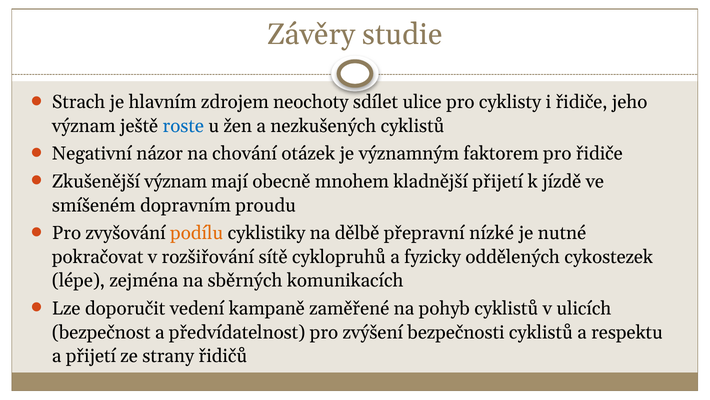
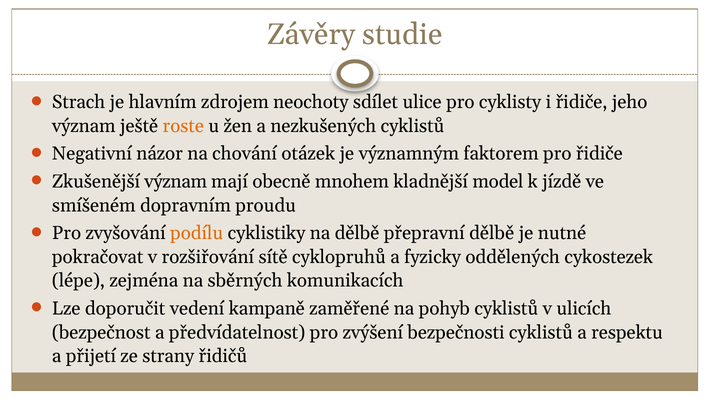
roste colour: blue -> orange (183, 126)
kladnější přijetí: přijetí -> model (498, 181)
přepravní nízké: nízké -> dělbě (492, 233)
